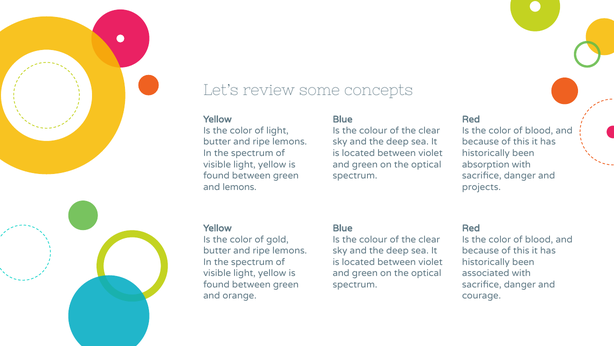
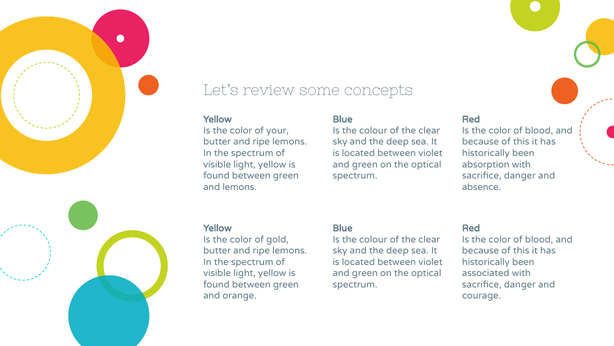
of light: light -> your (278, 130)
projects: projects -> absence (482, 187)
